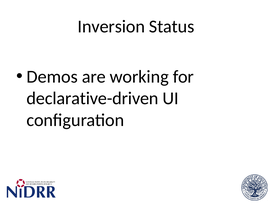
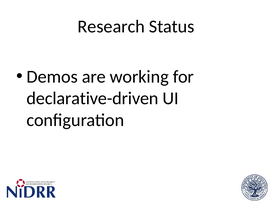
Inversion: Inversion -> Research (111, 26)
